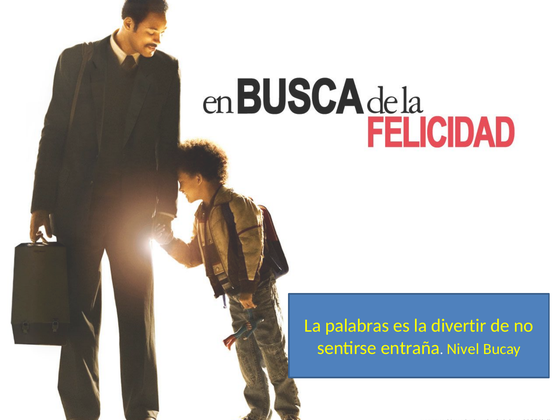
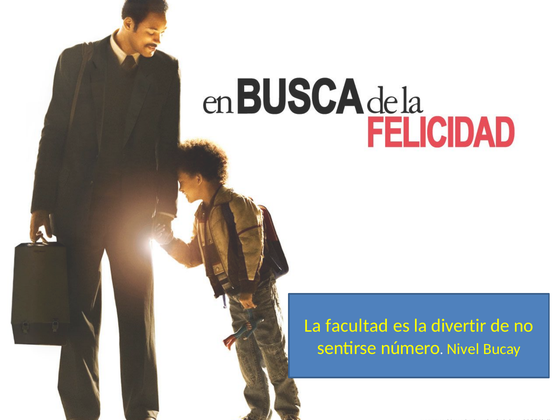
palabras: palabras -> facultad (357, 326)
entraña: entraña -> número (410, 348)
